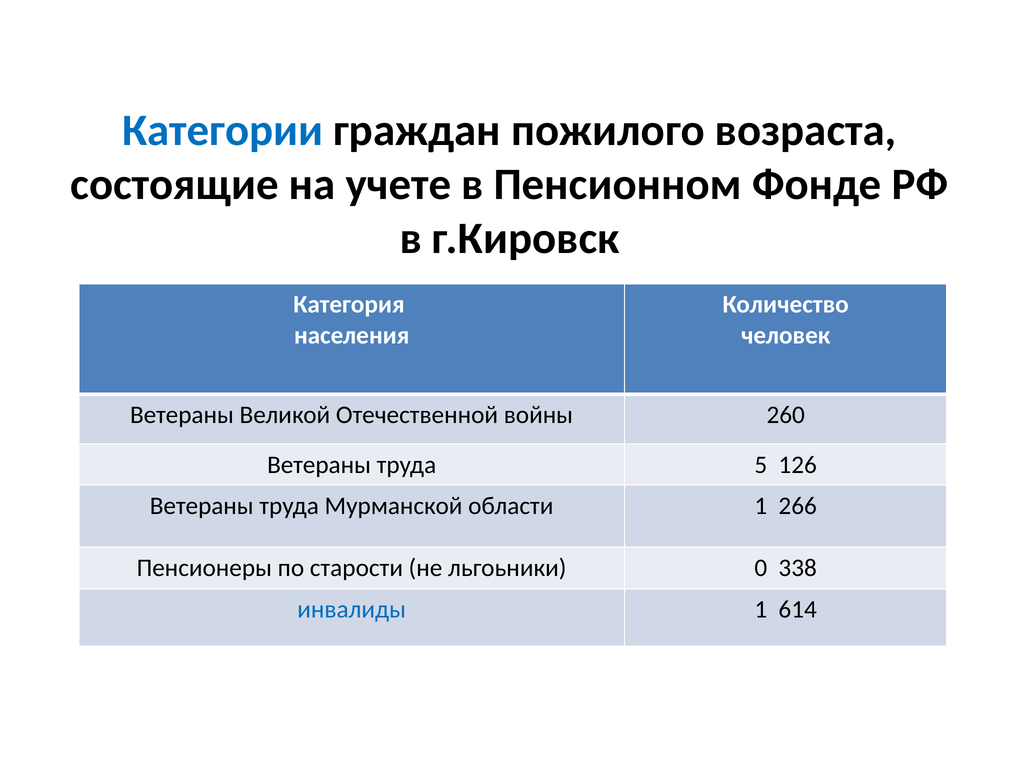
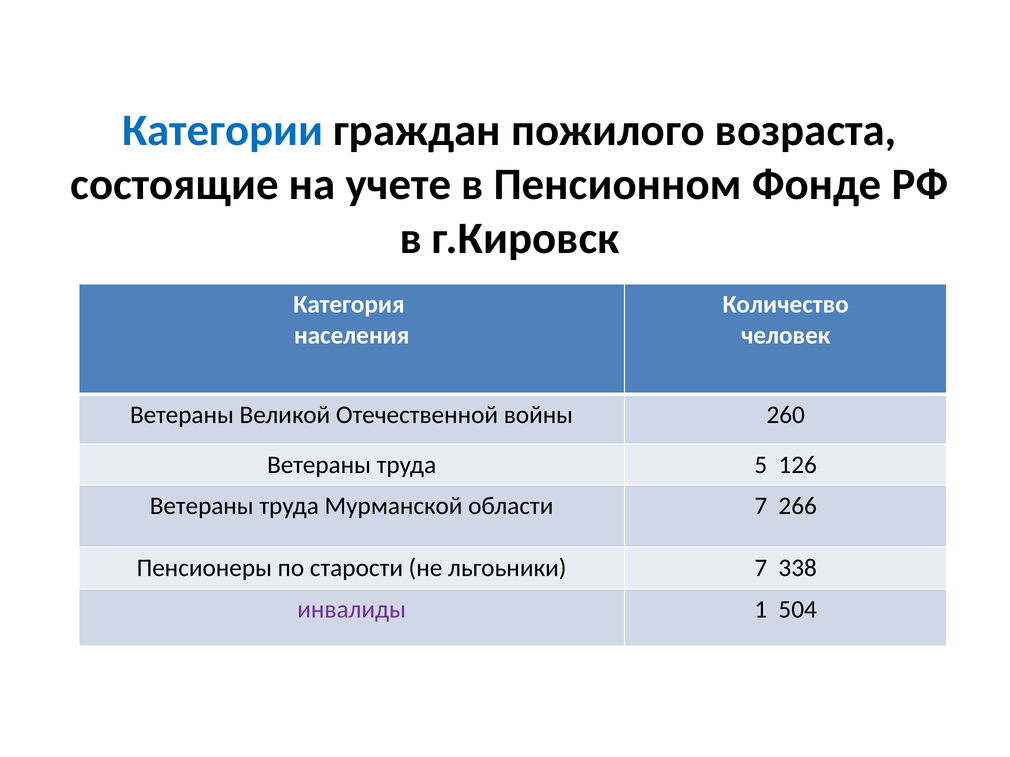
области 1: 1 -> 7 (761, 506)
льгоьники 0: 0 -> 7 (761, 568)
инвалиды colour: blue -> purple (352, 610)
614: 614 -> 504 (798, 610)
